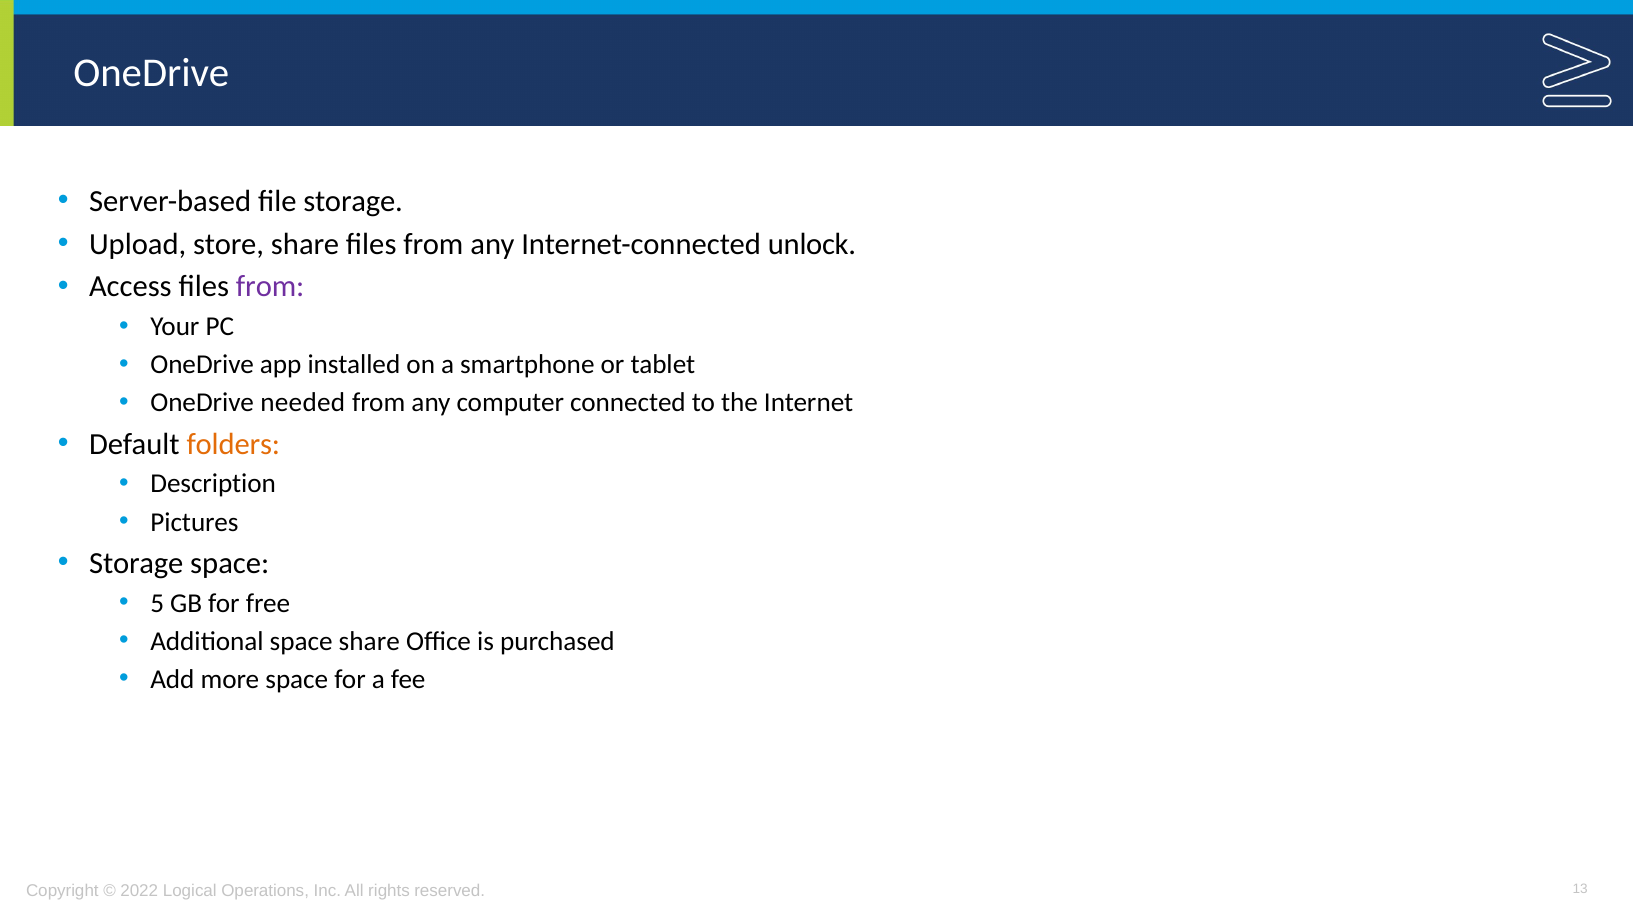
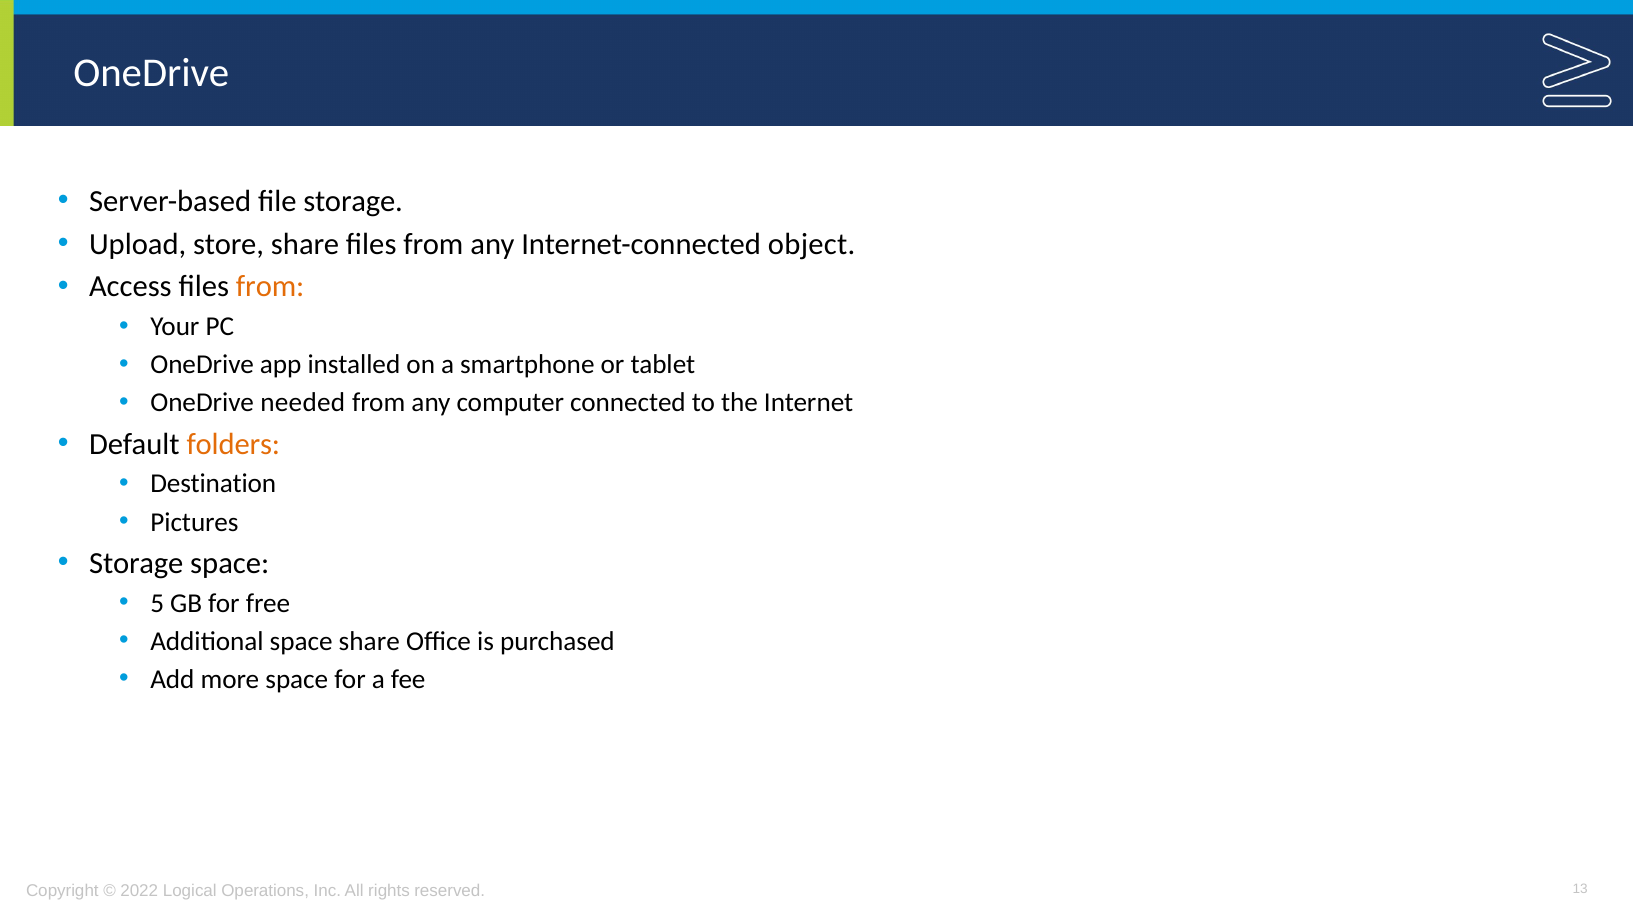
unlock: unlock -> object (812, 244)
from colour: purple -> orange (270, 287)
Description: Description -> Destination (213, 484)
